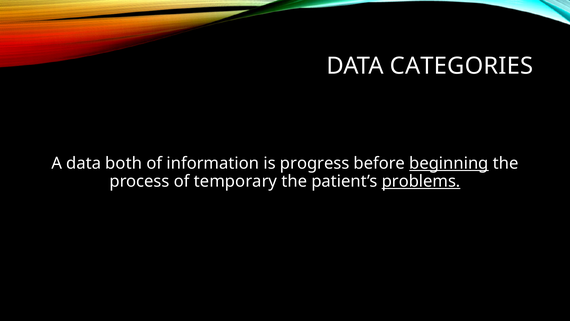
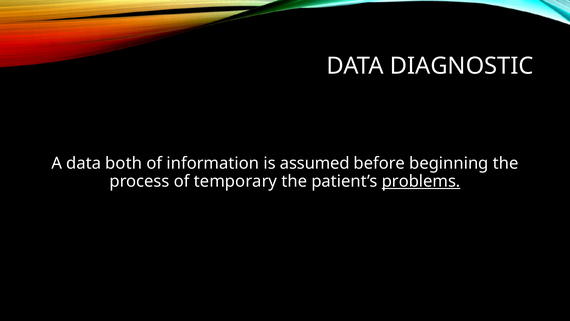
CATEGORIES: CATEGORIES -> DIAGNOSTIC (462, 66)
progress: progress -> assumed (315, 163)
beginning underline: present -> none (449, 163)
